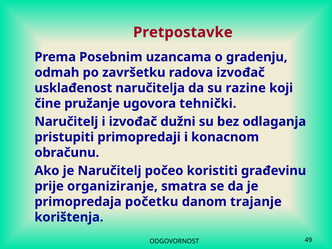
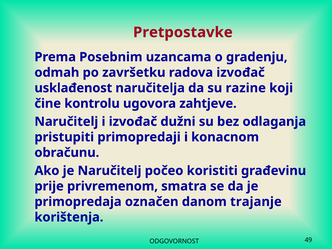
pružanje: pružanje -> kontrolu (92, 104)
tehnički: tehnički -> zahtjeve (208, 104)
organiziranje: organiziranje -> privremenom (113, 186)
početku: početku -> označen (152, 202)
